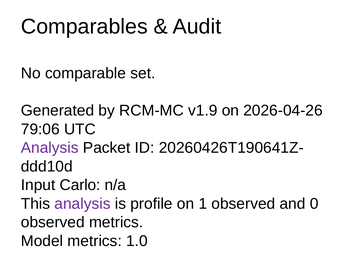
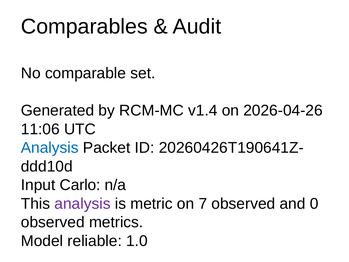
v1.9: v1.9 -> v1.4 (203, 110)
79:06: 79:06 -> 11:06 (40, 129)
Analysis colour: purple -> blue (50, 148)
profile: profile -> metric (151, 204)
1: 1 -> 7 (203, 204)
Model metrics: metrics -> reliable (95, 241)
